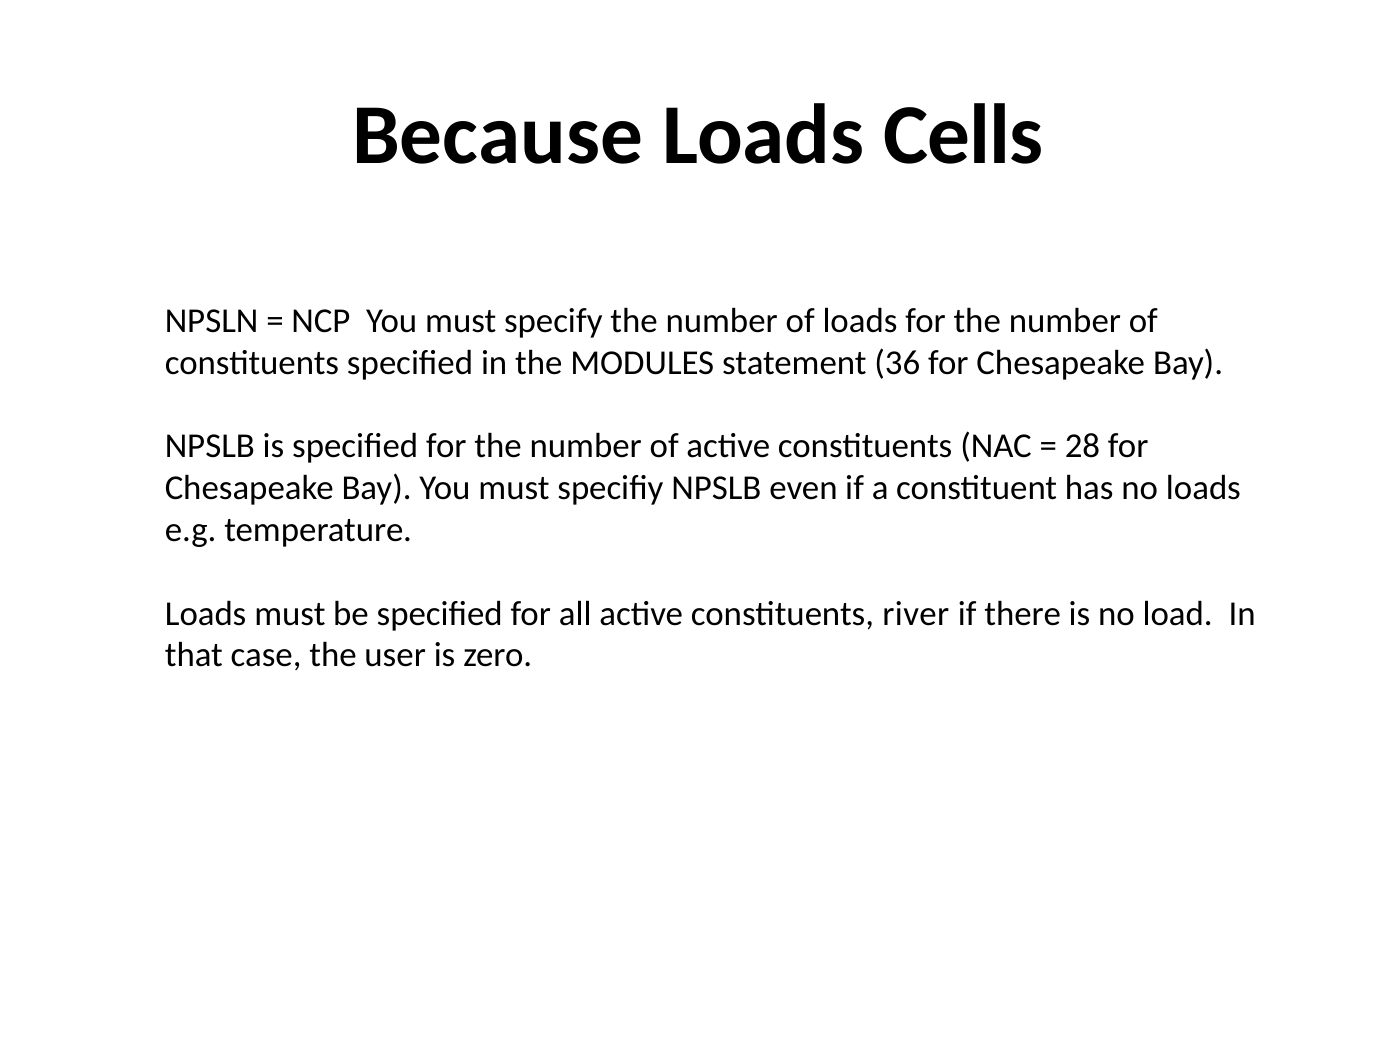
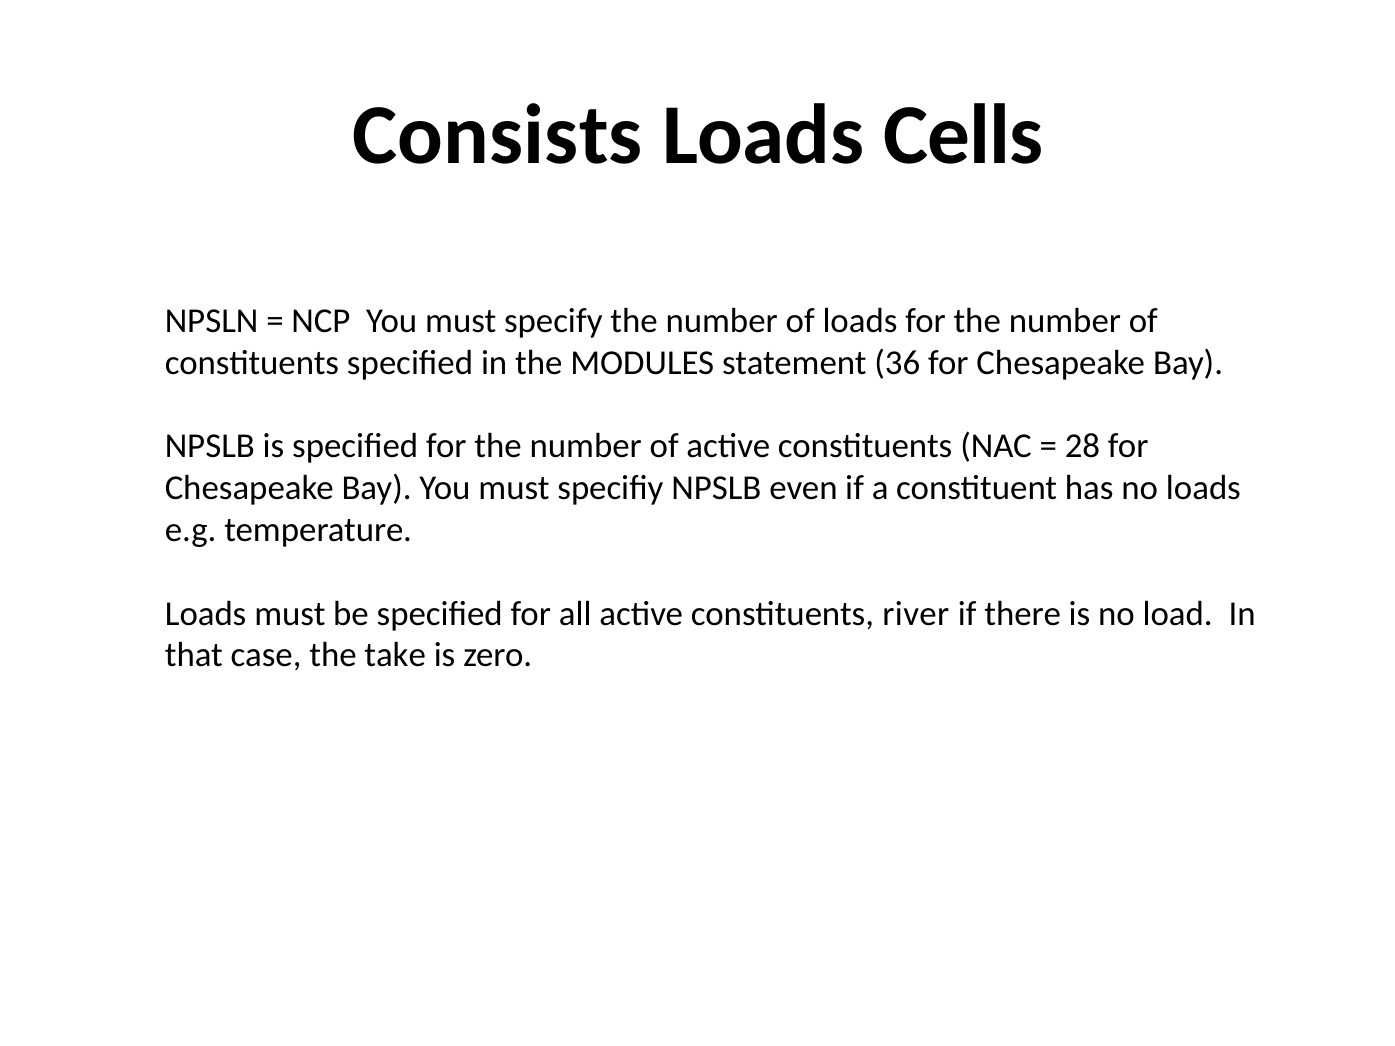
Because: Because -> Consists (497, 135)
user: user -> take (395, 656)
